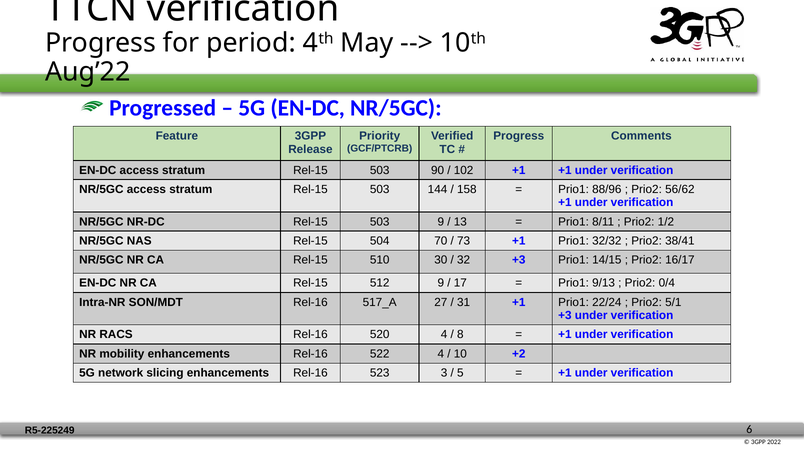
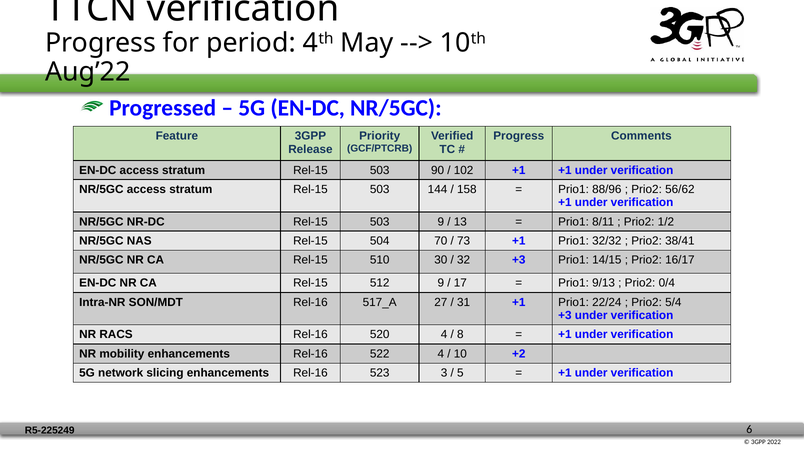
5/1: 5/1 -> 5/4 (673, 302)
